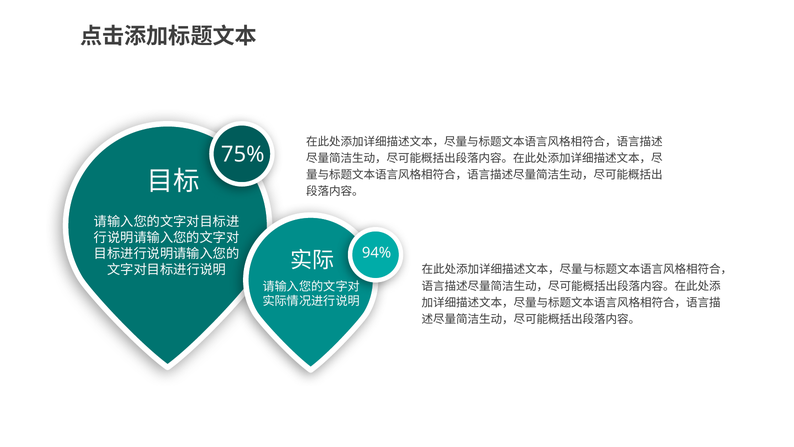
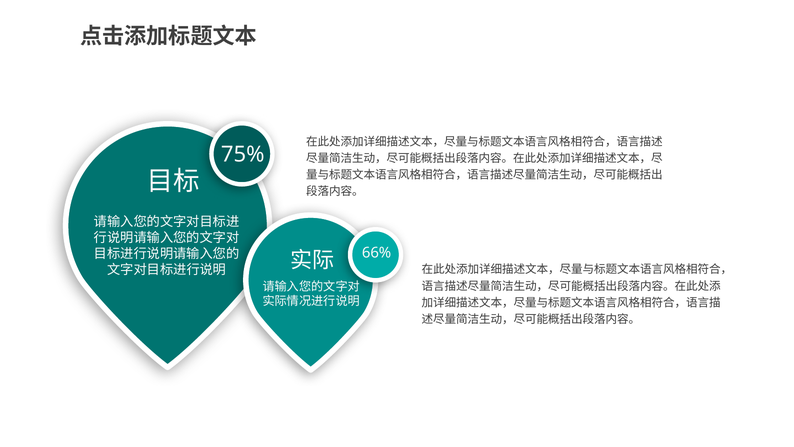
94%: 94% -> 66% (377, 252)
